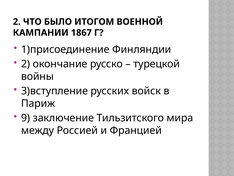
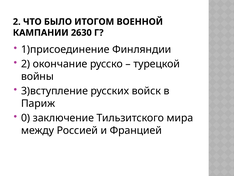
1867: 1867 -> 2630 (81, 33)
9: 9 -> 0 (26, 118)
